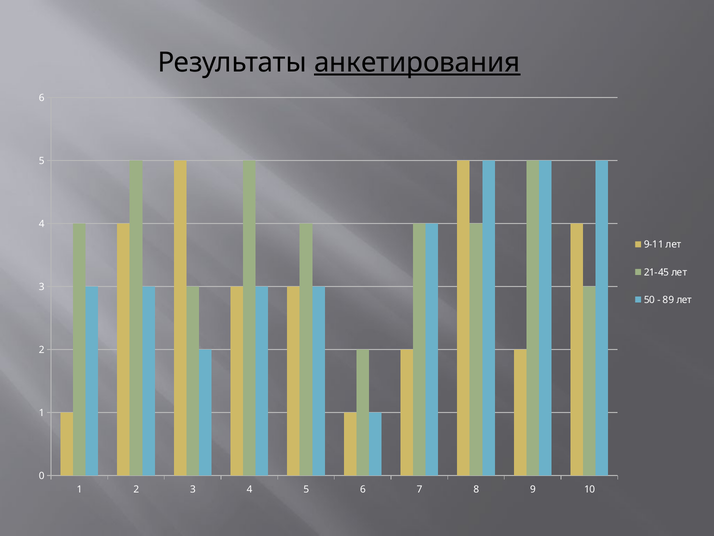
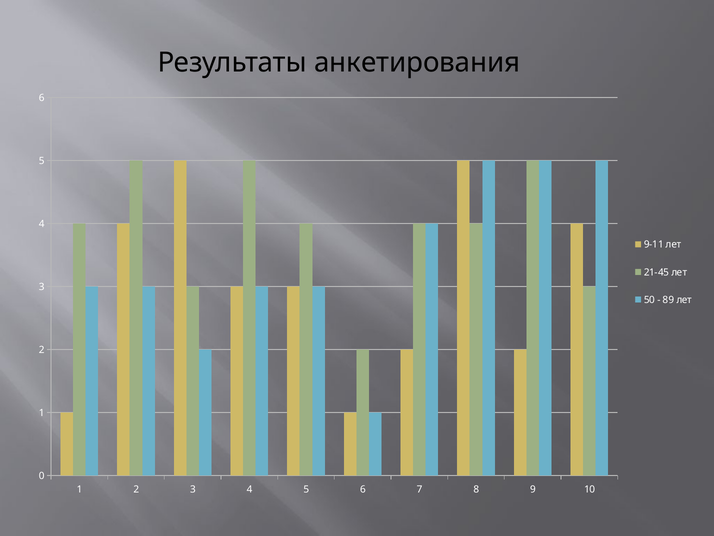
анкетирования underline: present -> none (417, 62)
